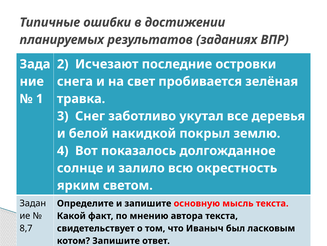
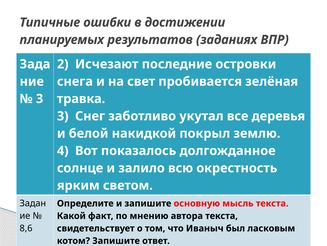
1: 1 -> 3 (40, 99)
8,7: 8,7 -> 8,6 (26, 228)
